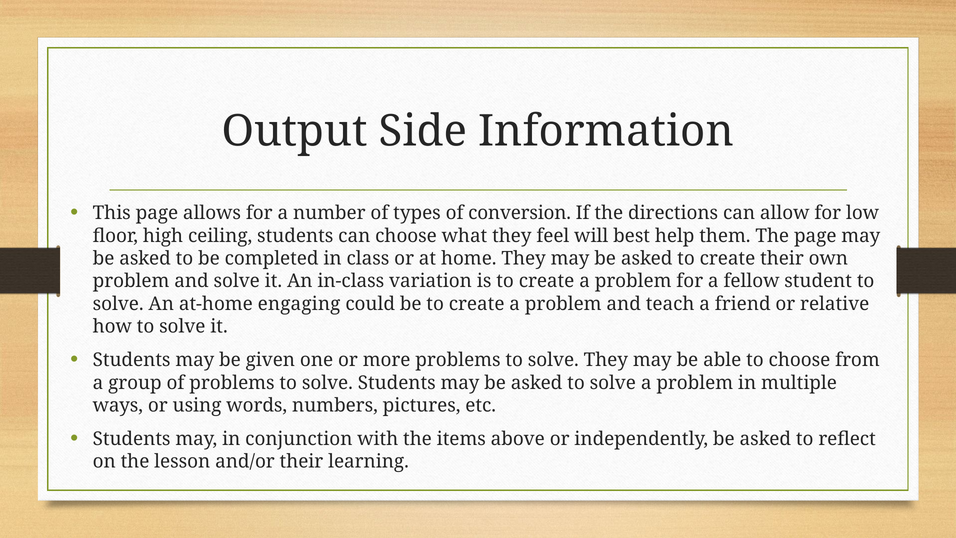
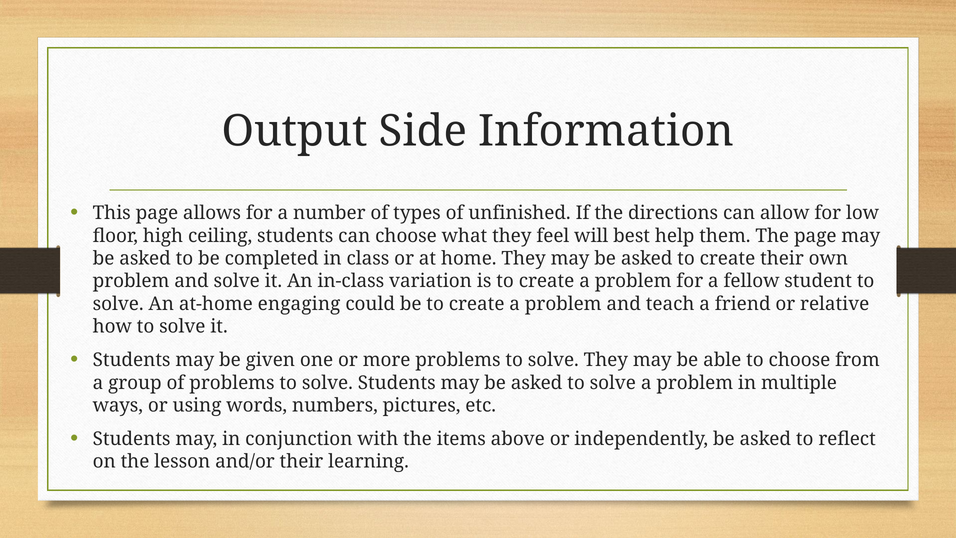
conversion: conversion -> unfinished (520, 213)
